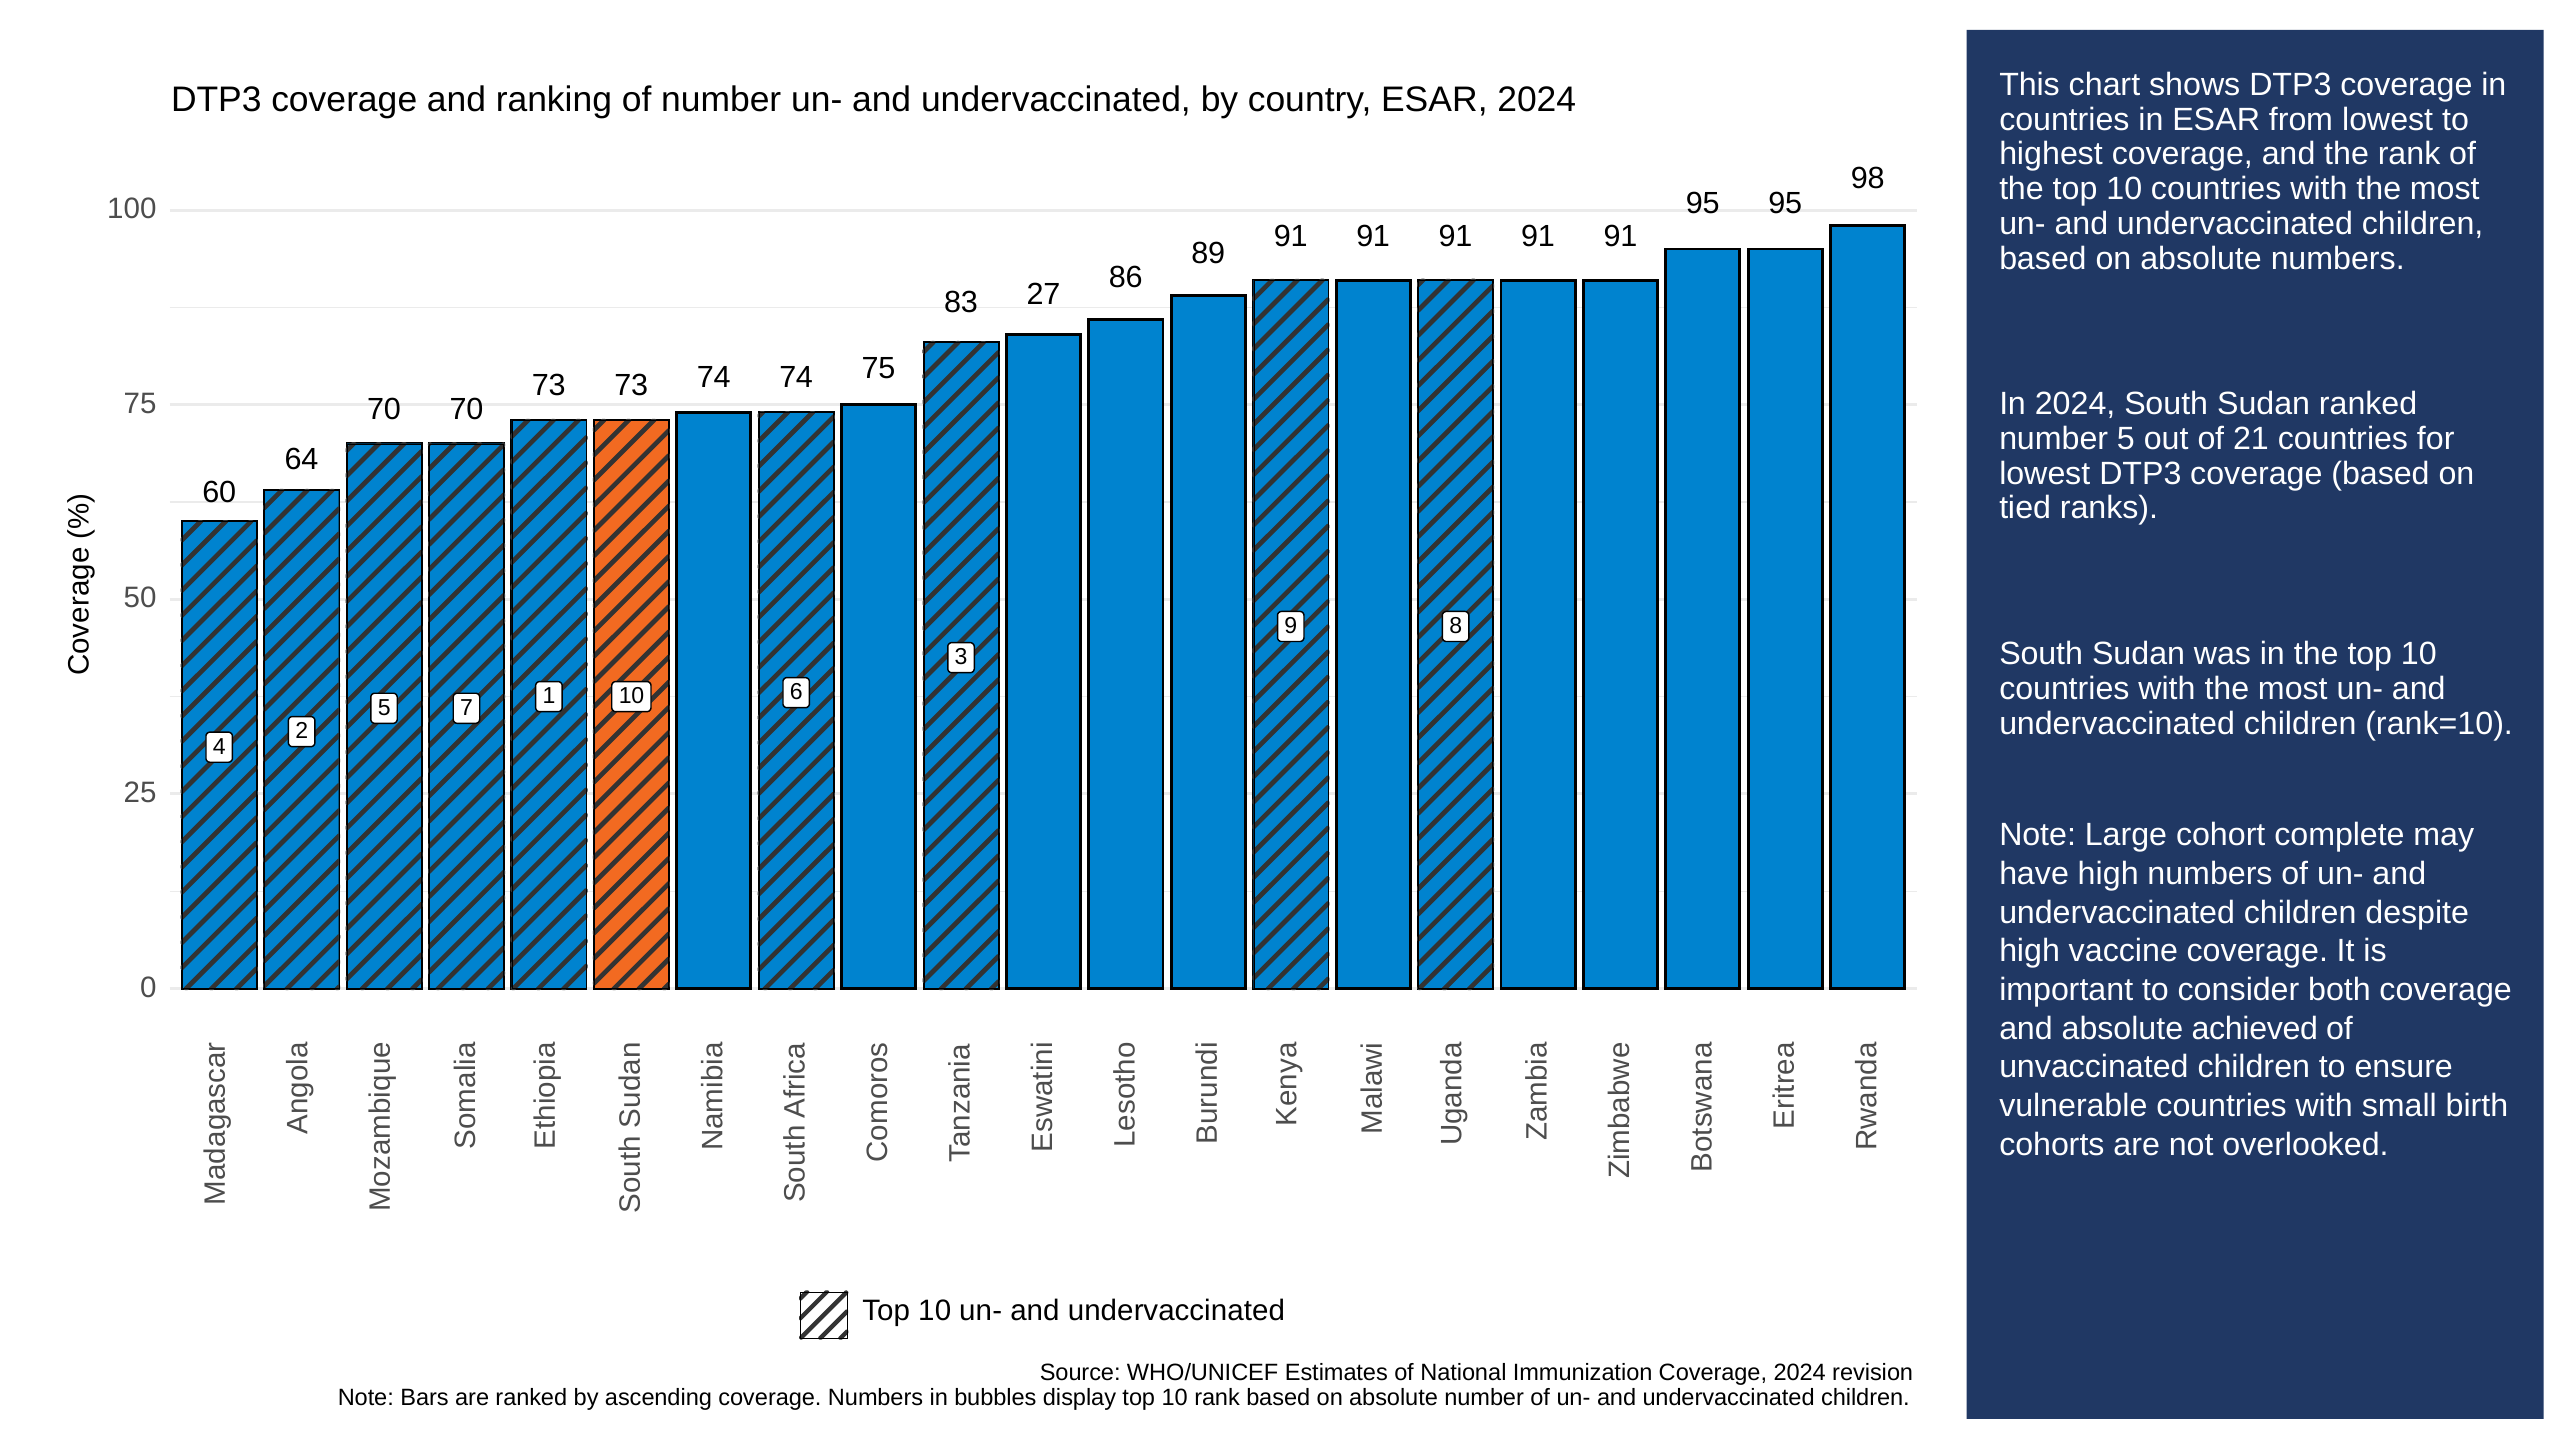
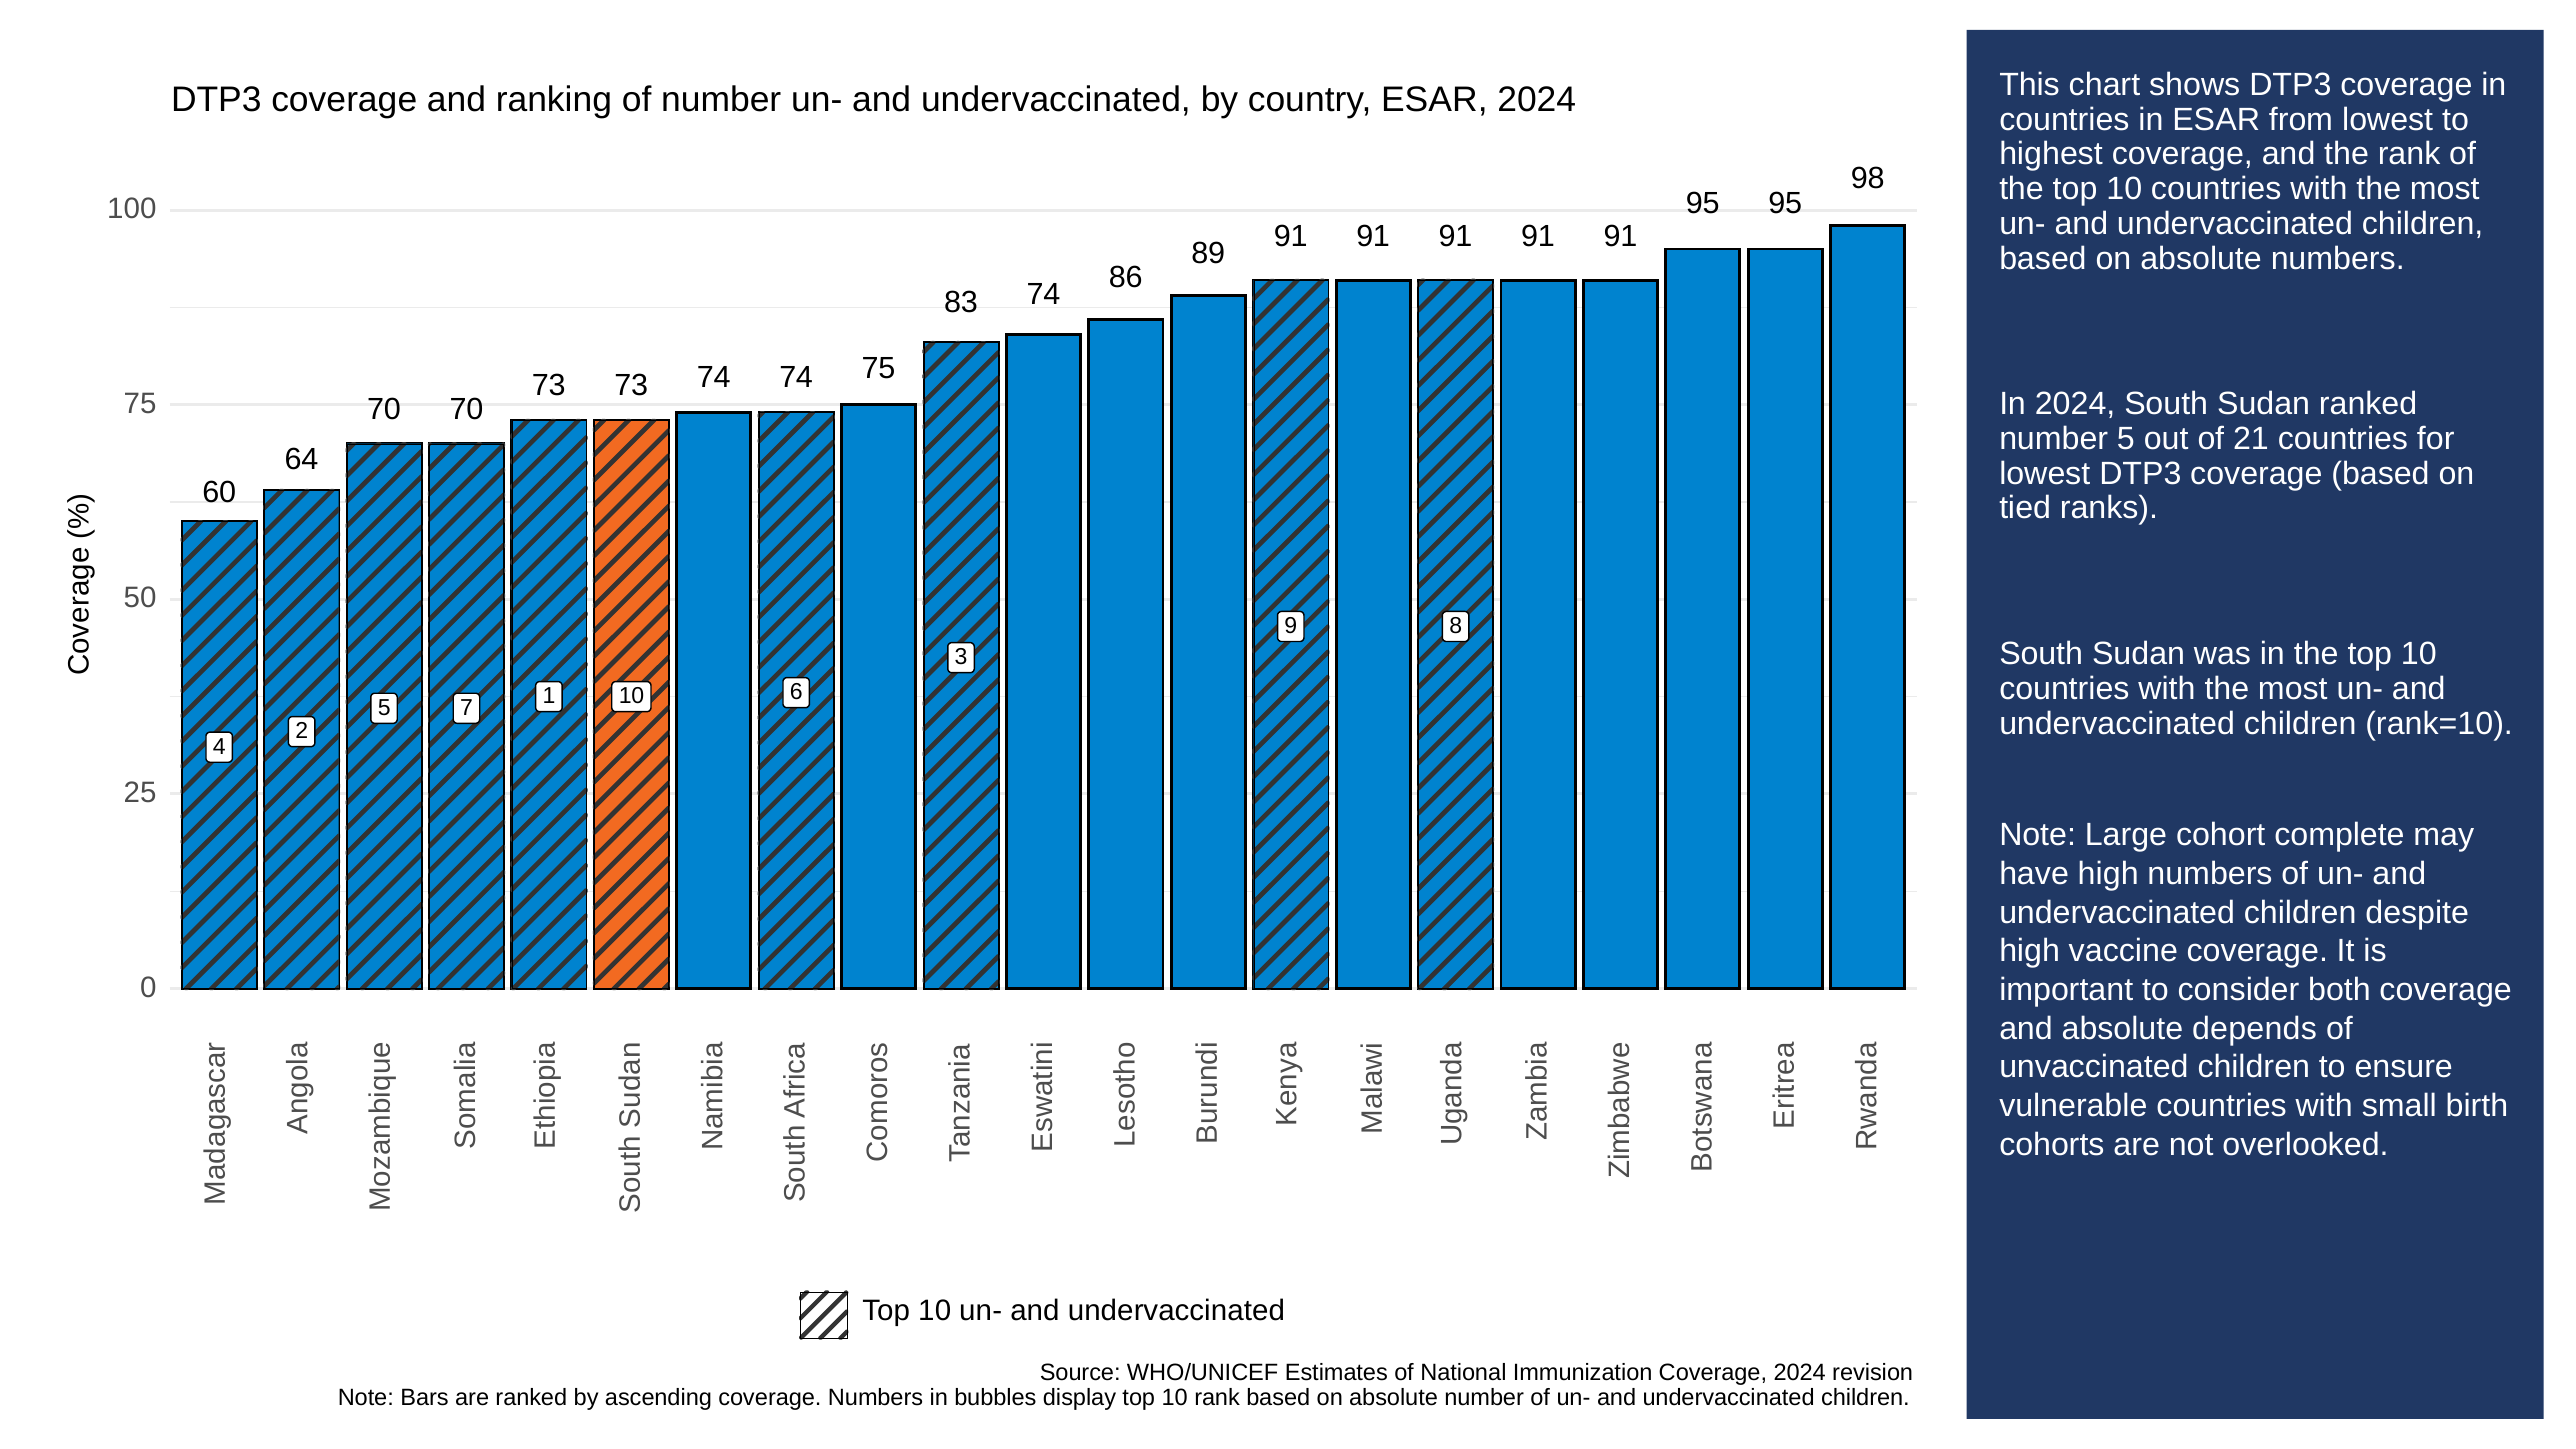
83 27: 27 -> 74 (1043, 294)
achieved: achieved -> depends (2255, 1029)
